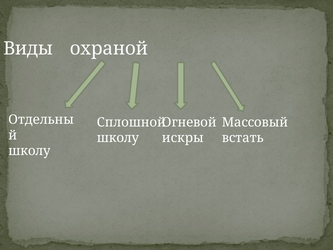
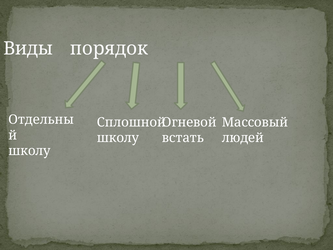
охраной: охраной -> порядок (109, 48)
искры: искры -> встать (183, 138)
встать: встать -> людей (243, 138)
